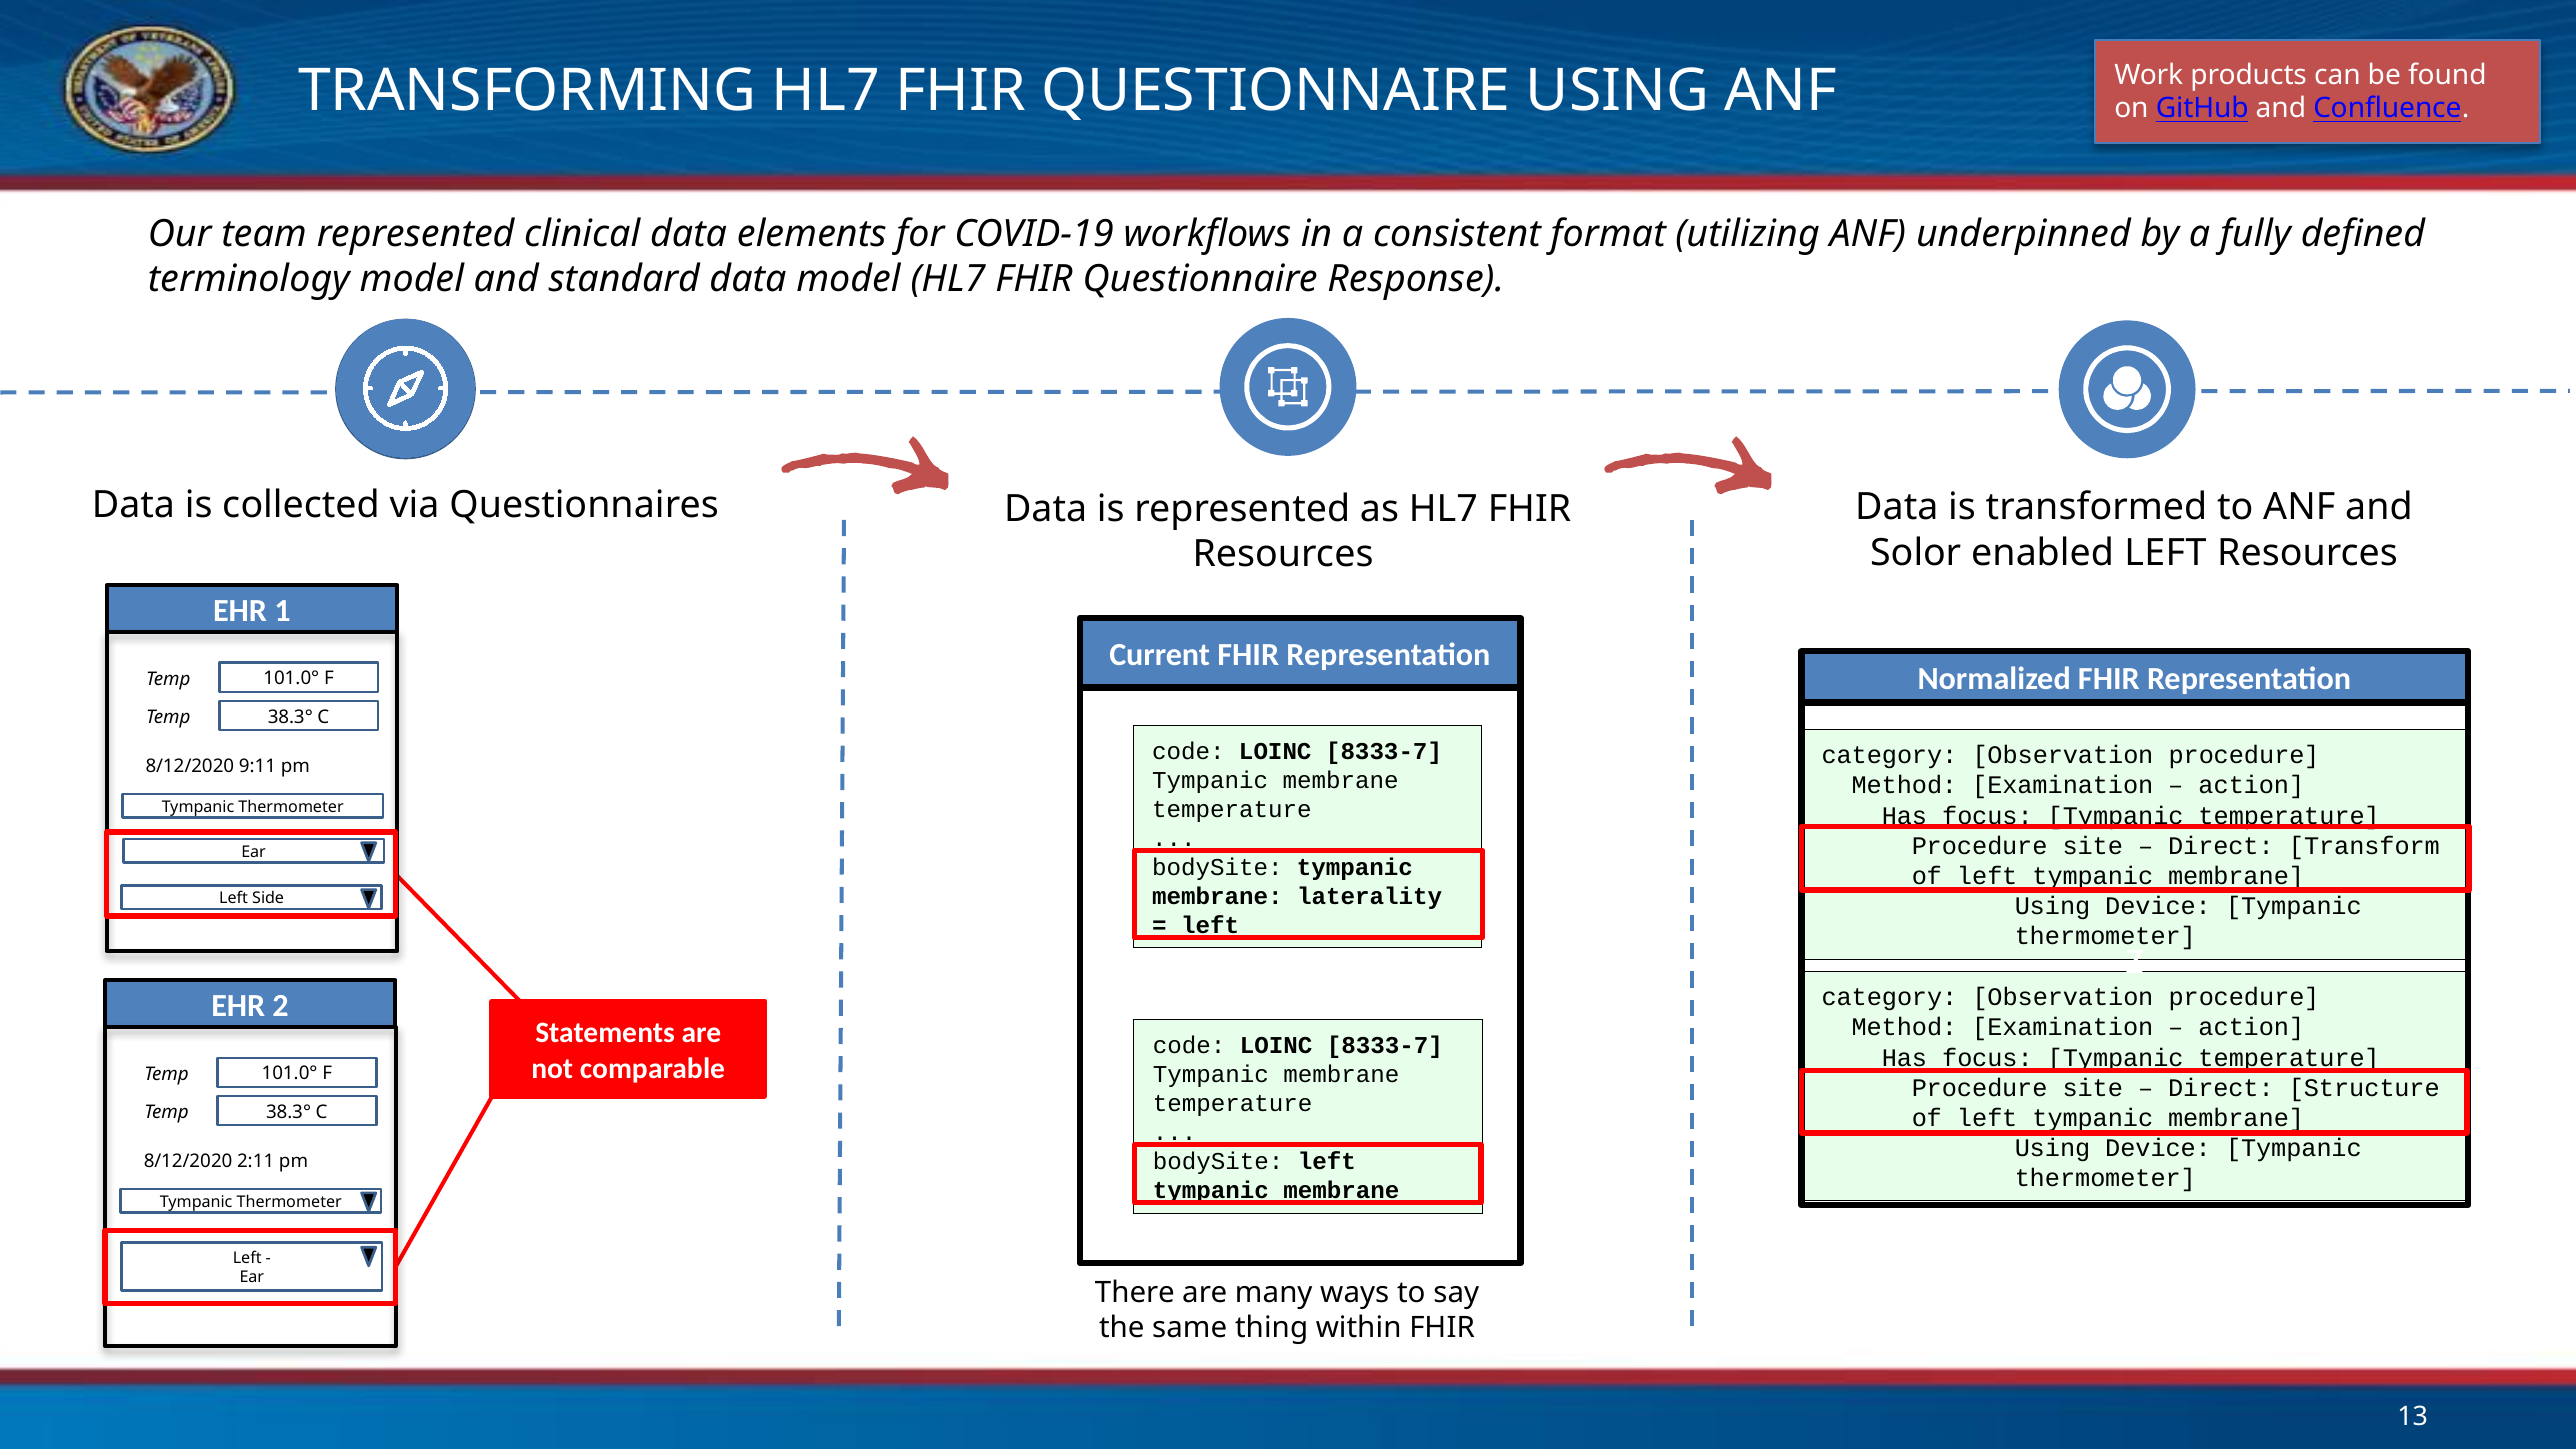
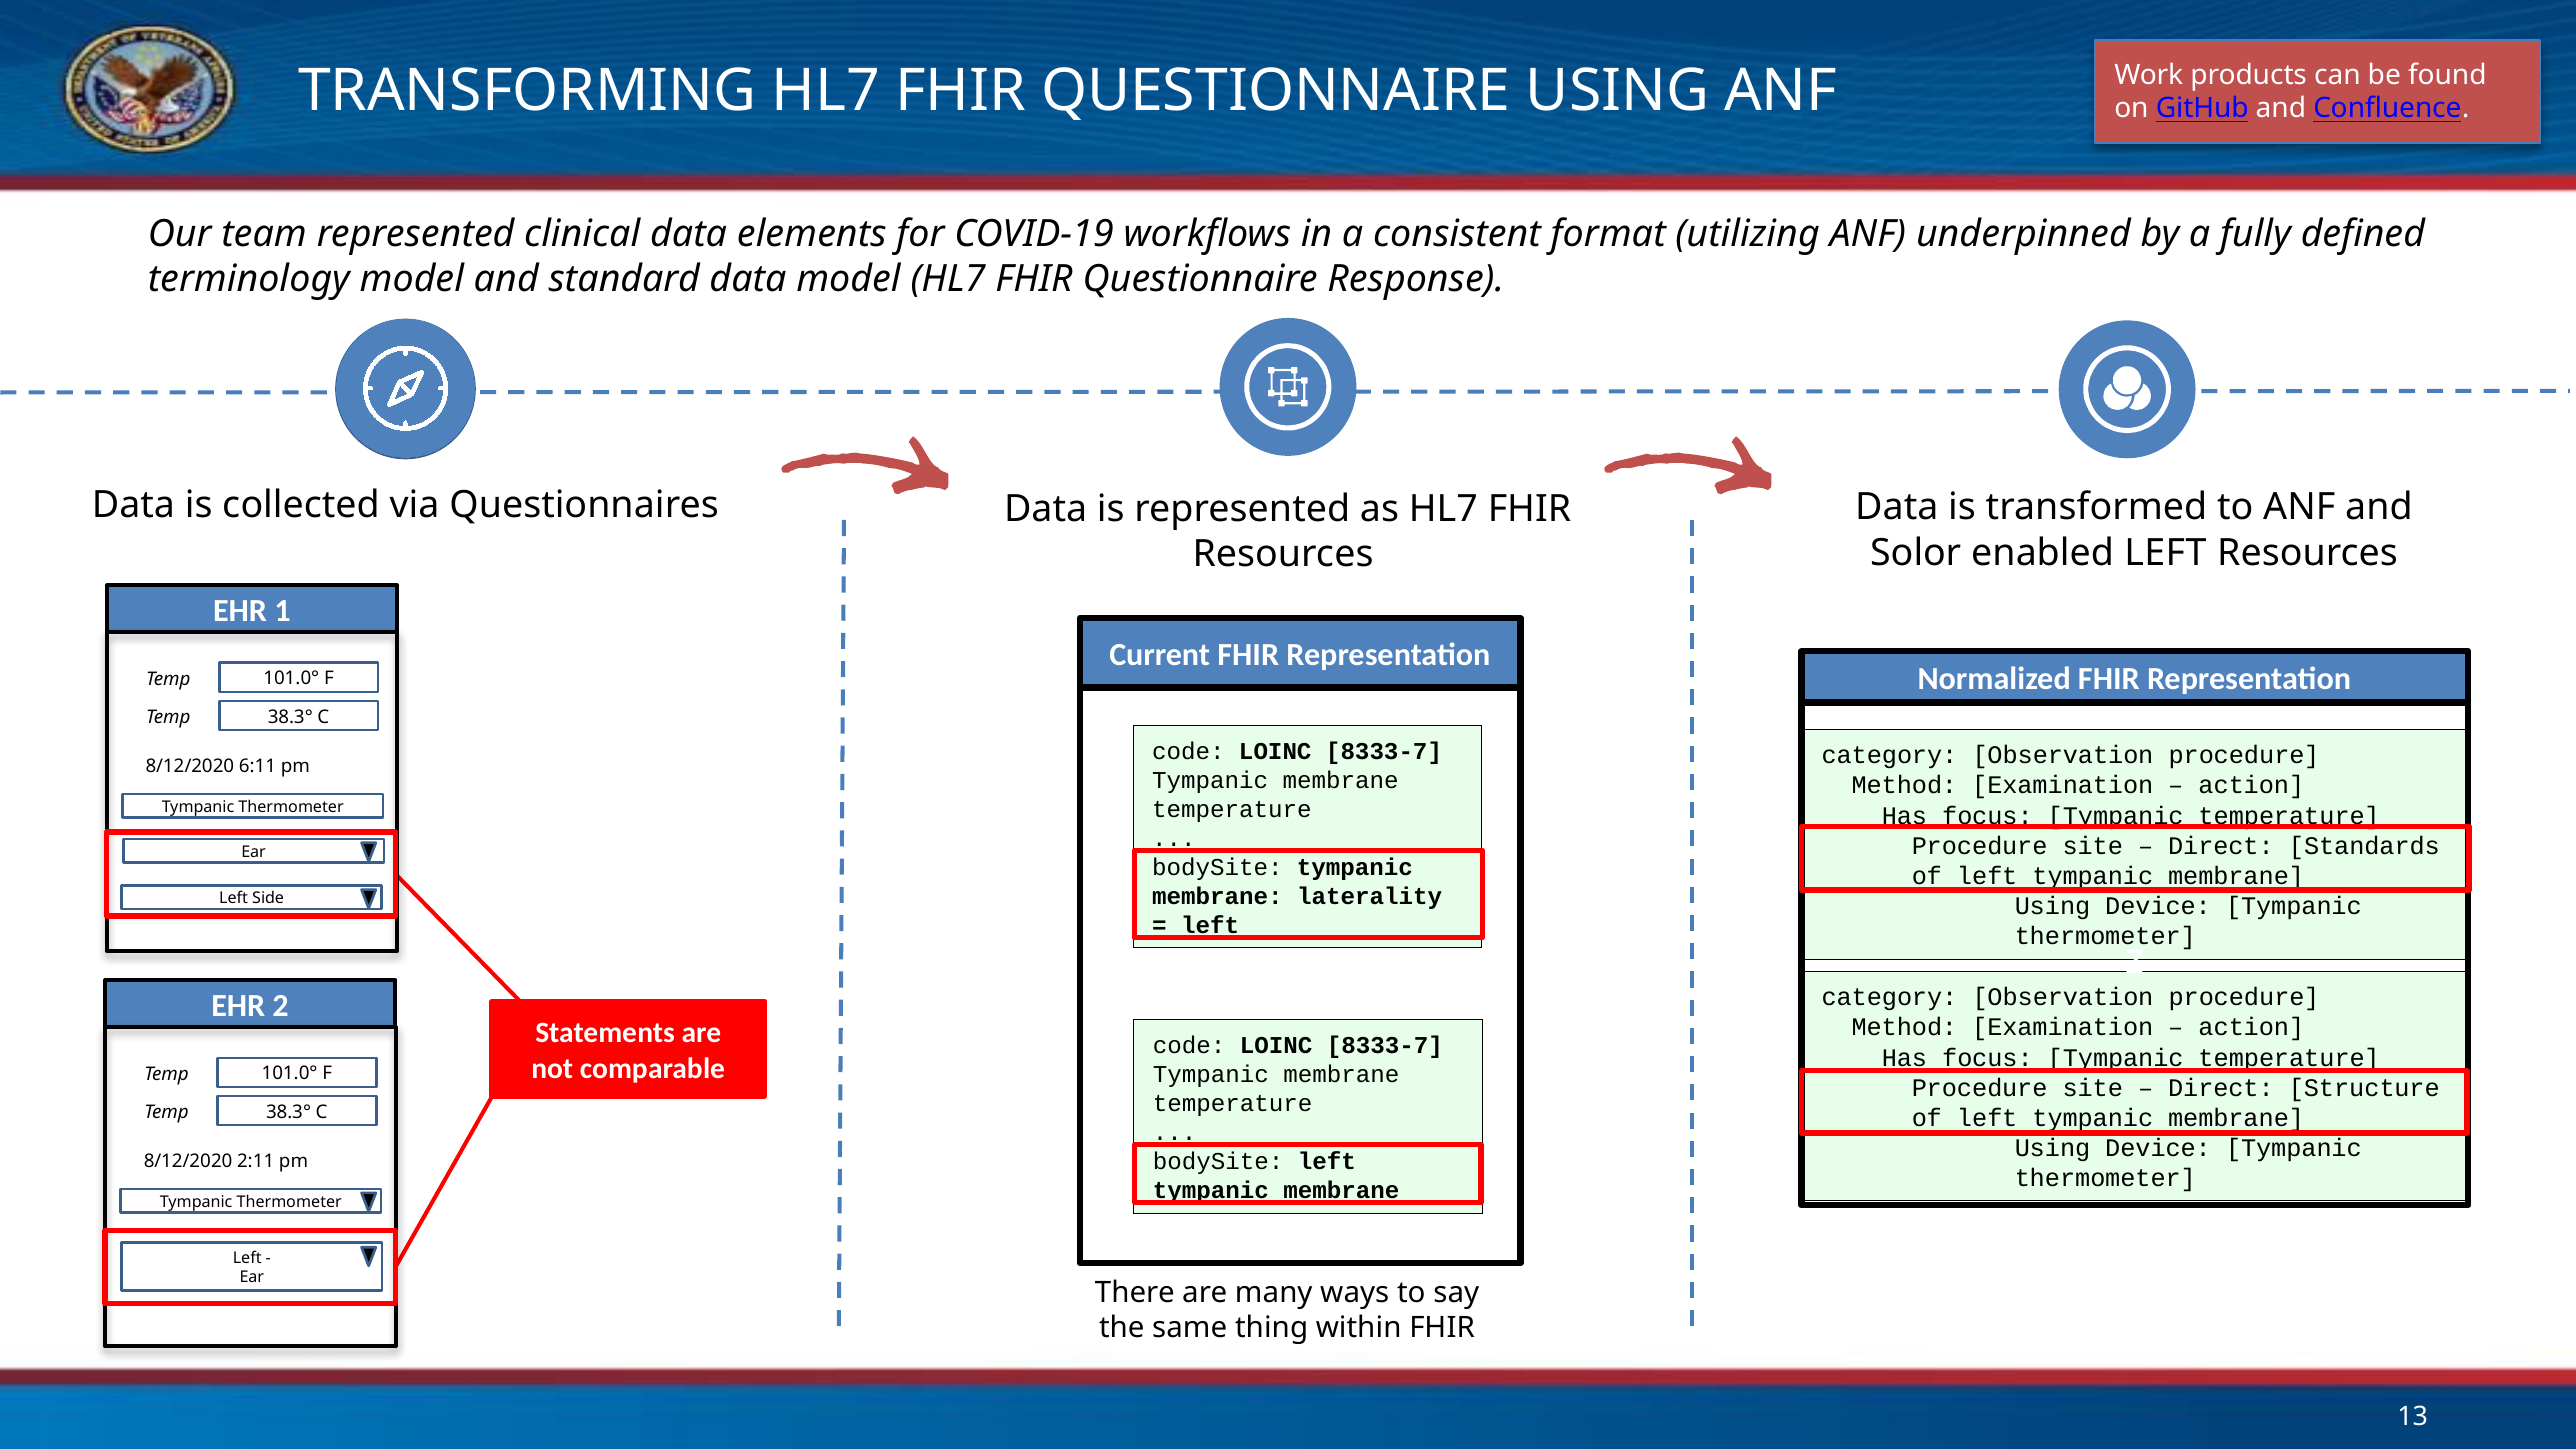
9:11: 9:11 -> 6:11 (258, 766)
Transform: Transform -> Standards (2364, 846)
